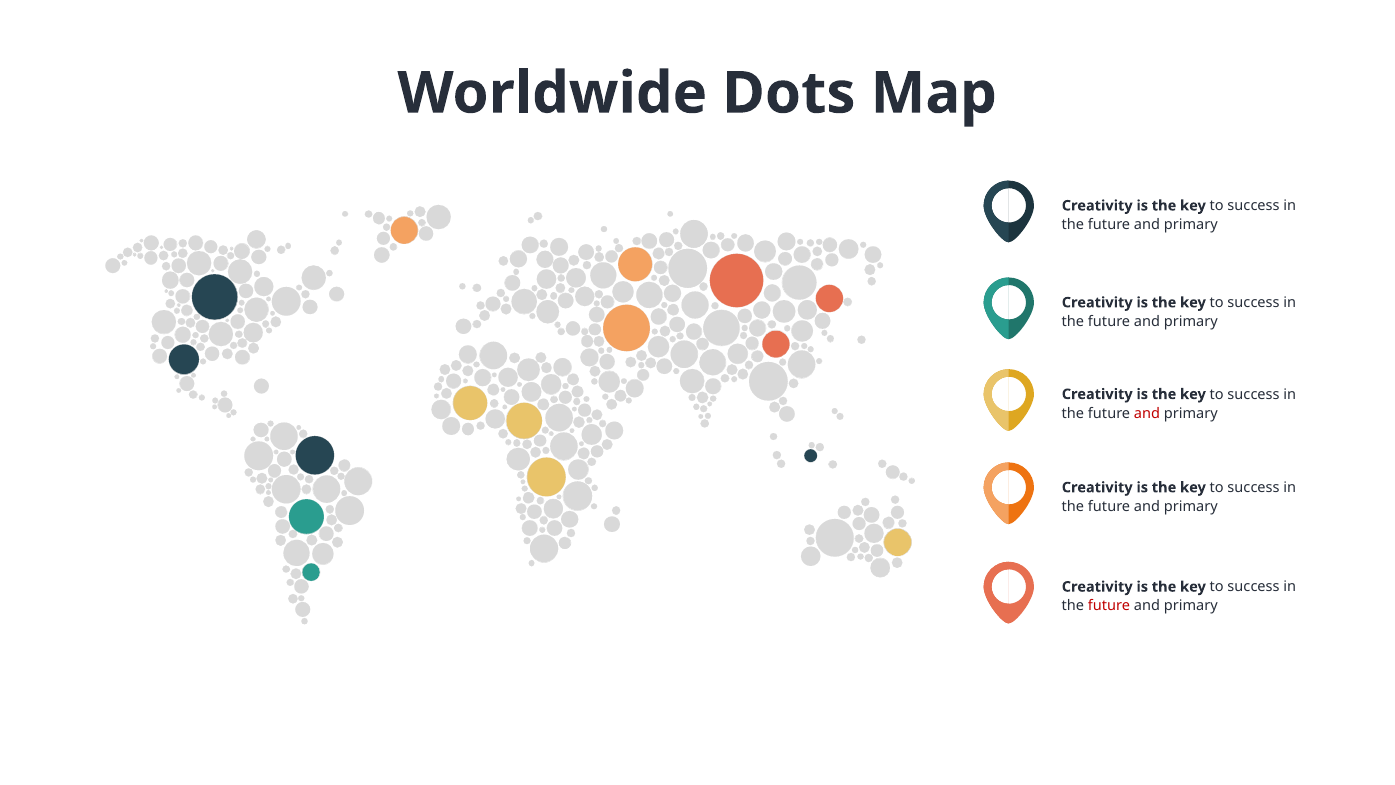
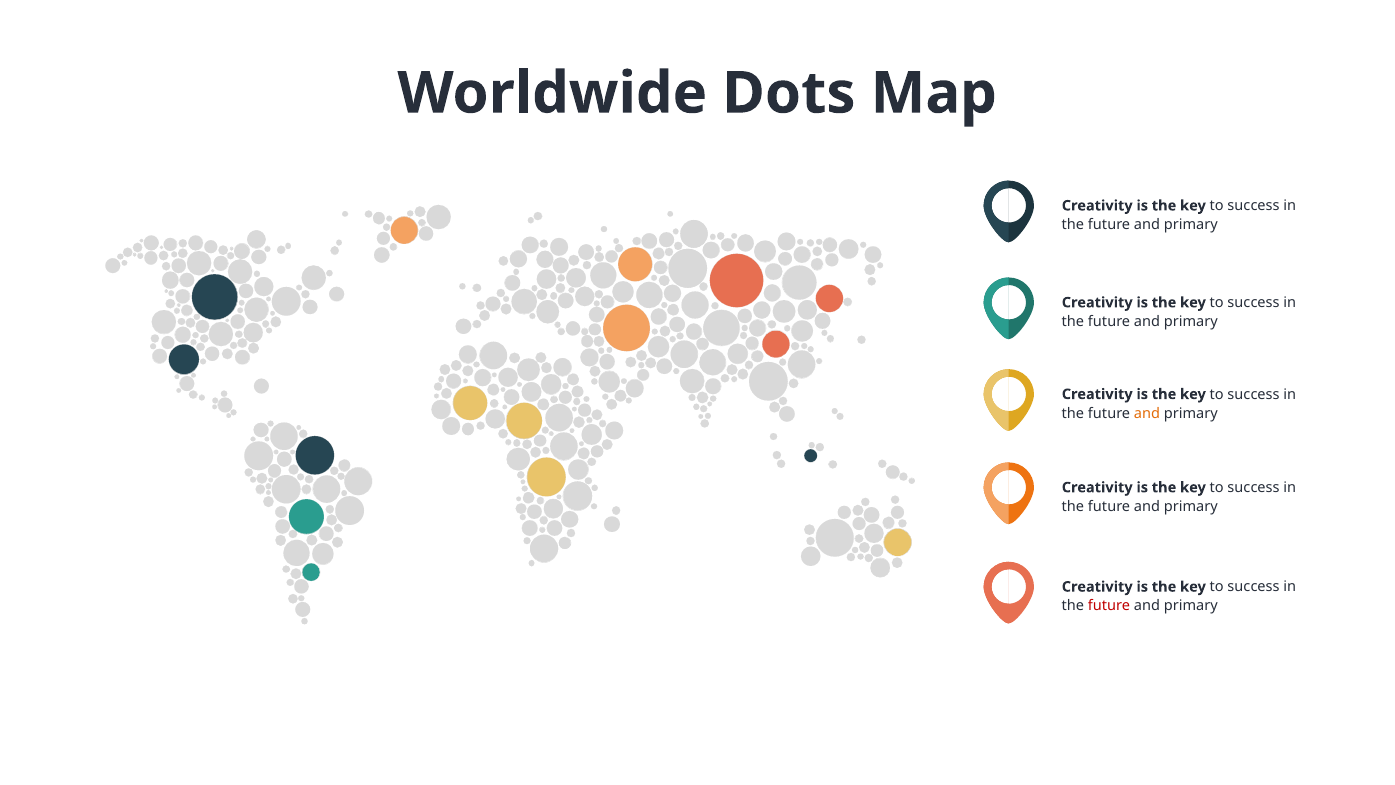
and colour: red -> orange (1147, 413)
